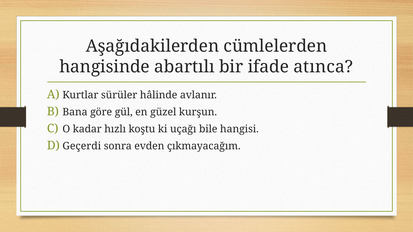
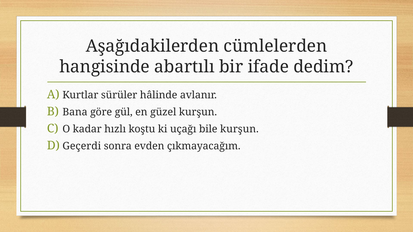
atınca: atınca -> dedim (323, 67)
bile hangisi: hangisi -> kurşun (239, 129)
